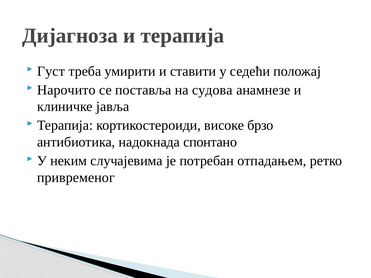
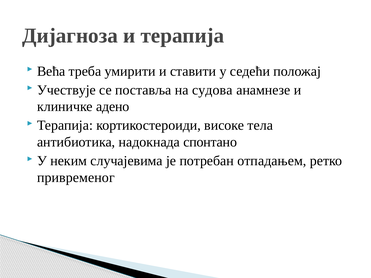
Густ: Густ -> Већа (51, 71)
Нарочито: Нарочито -> Учествује (66, 90)
јавља: јавља -> адено (113, 107)
брзо: брзо -> тела (260, 126)
